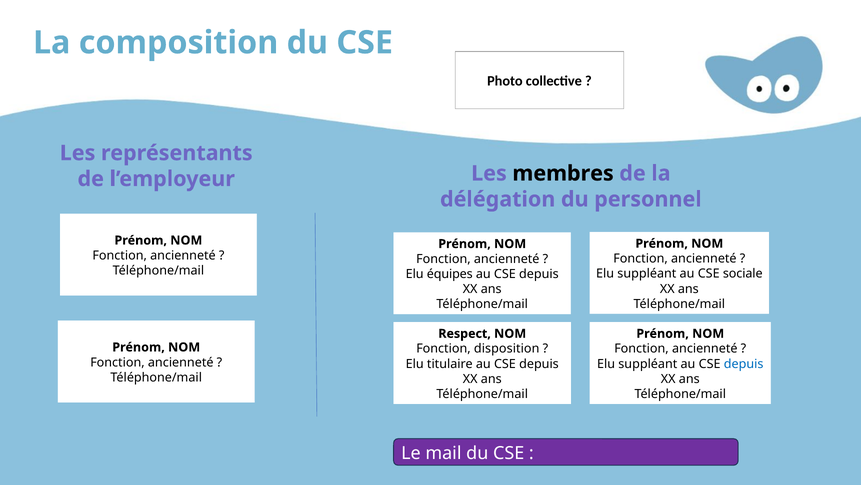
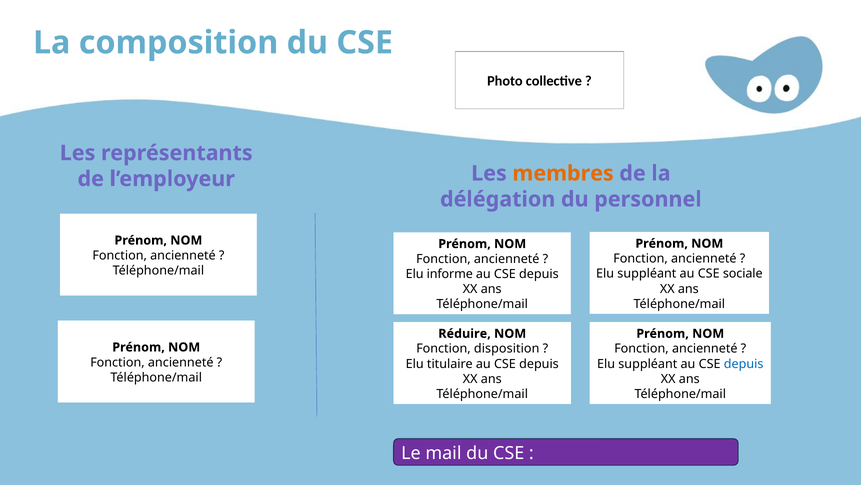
membres colour: black -> orange (563, 173)
équipes: équipes -> informe (450, 274)
Respect: Respect -> Réduire (465, 333)
